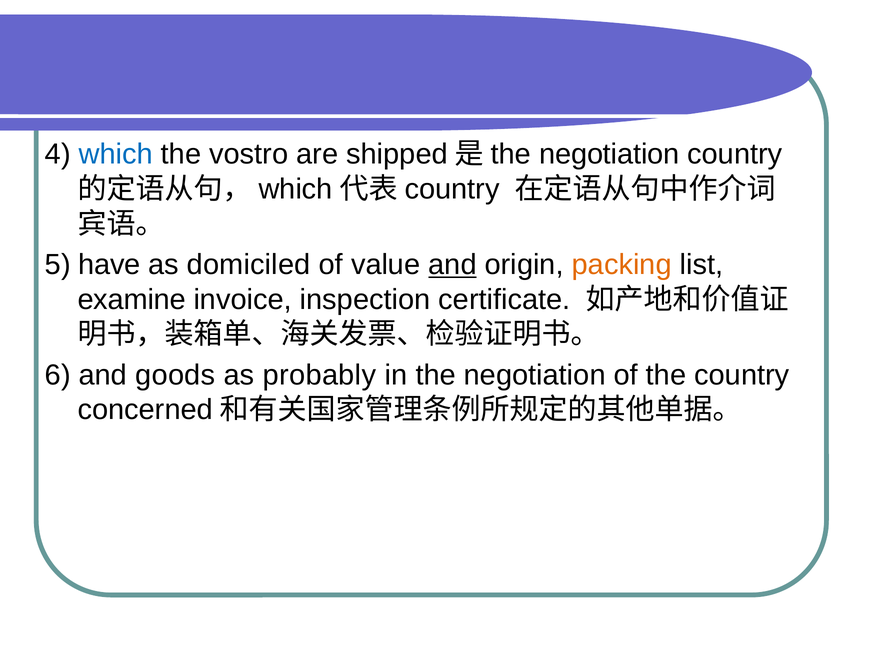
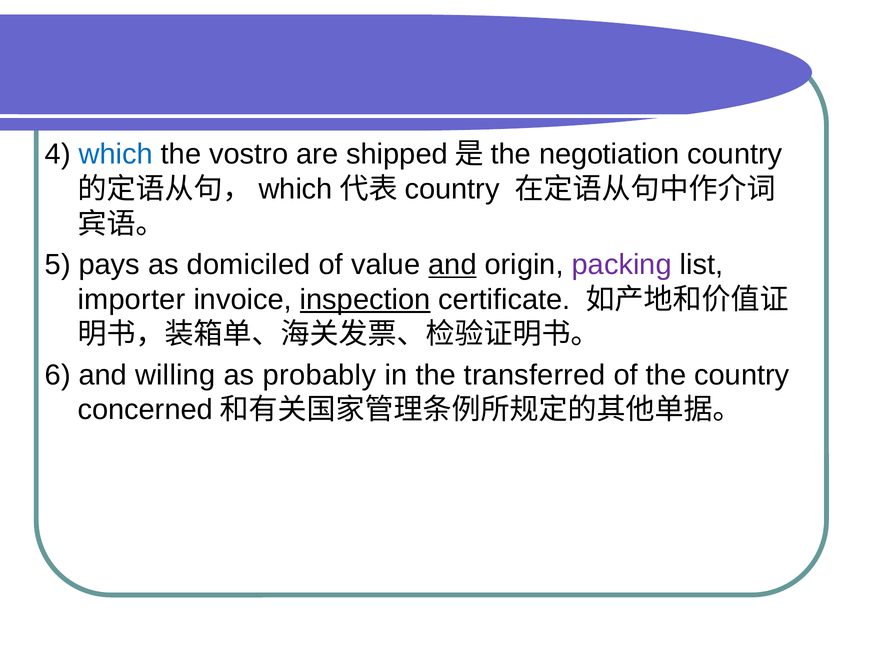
have: have -> pays (109, 264)
packing colour: orange -> purple (622, 264)
examine: examine -> importer (131, 299)
inspection underline: none -> present (365, 299)
goods: goods -> willing (175, 375)
the negotiation: negotiation -> transferred (535, 375)
